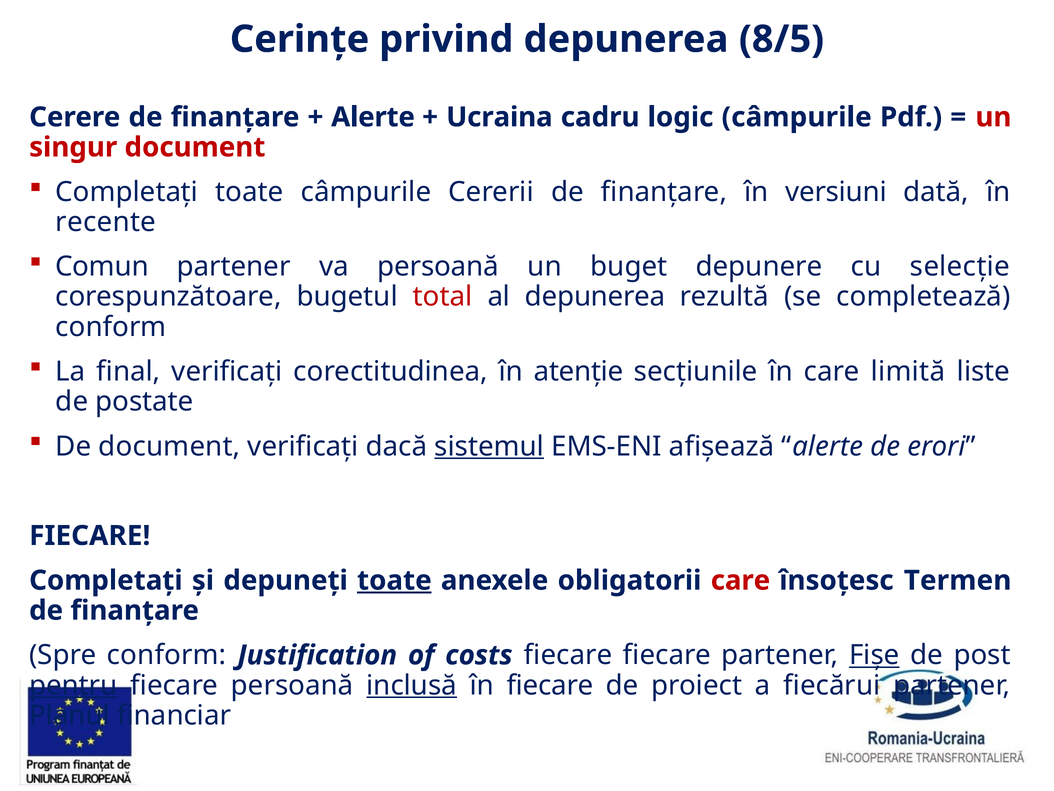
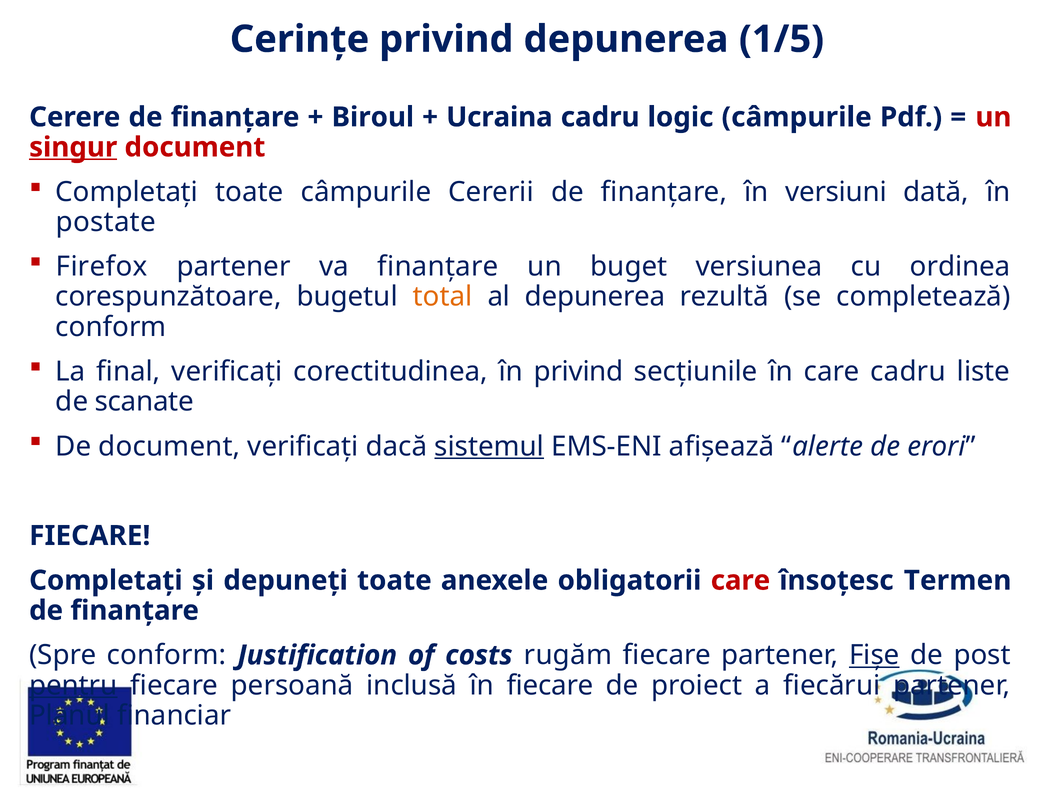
8/5: 8/5 -> 1/5 (781, 39)
Alerte: Alerte -> Biroul (373, 117)
singur underline: none -> present (73, 147)
recente: recente -> postate (106, 222)
Comun: Comun -> Firefox (102, 267)
va persoană: persoană -> finanțare (438, 267)
depunere: depunere -> versiunea (759, 267)
selecție: selecție -> ordinea (960, 267)
total colour: red -> orange (443, 297)
în atenție: atenție -> privind (579, 371)
care limită: limită -> cadru (908, 371)
postate: postate -> scanate (144, 401)
toate underline: present -> none (394, 580)
costs fiecare: fiecare -> rugăm (568, 655)
inclusă underline: present -> none (412, 685)
